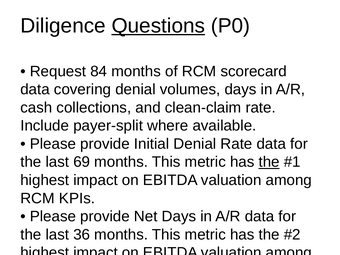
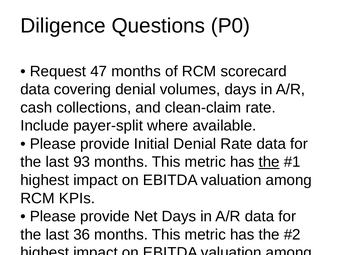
Questions underline: present -> none (158, 26)
84: 84 -> 47 (99, 71)
69: 69 -> 93 (82, 162)
